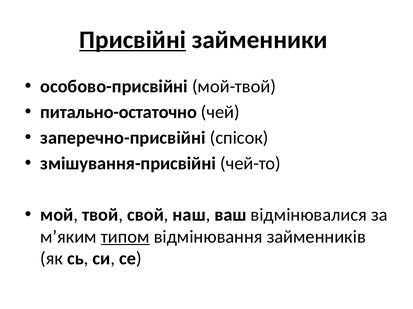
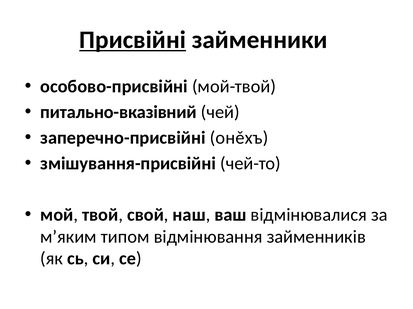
питально-остаточно: питально-остаточно -> питально-вказівний (118, 112)
спісок: спісок -> онěхъ (239, 138)
типом underline: present -> none (125, 237)
